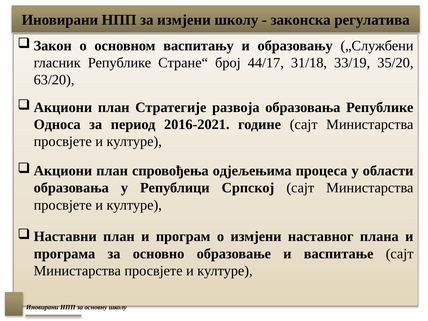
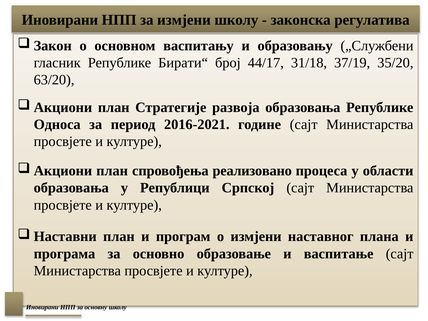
Стране“: Стране“ -> Бирати“ (183, 63)
33/19: 33/19 -> 37/19 (352, 63)
одјељењима: одјељењима -> реализовано (252, 171)
